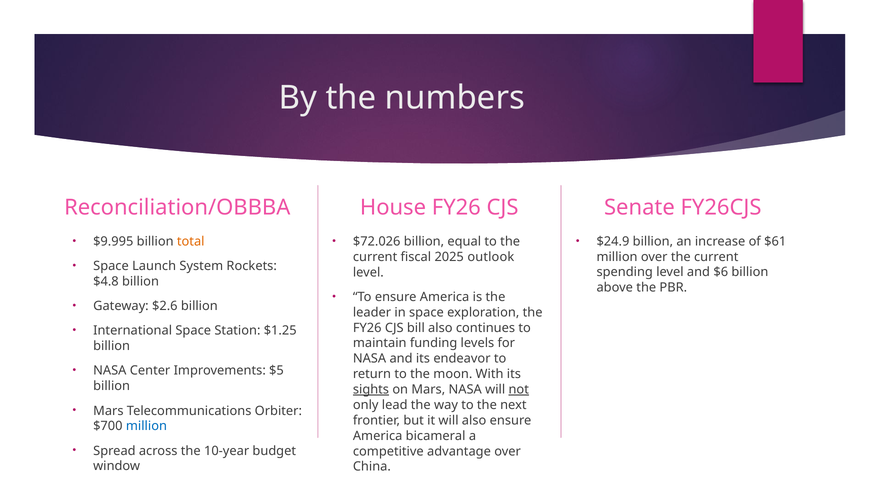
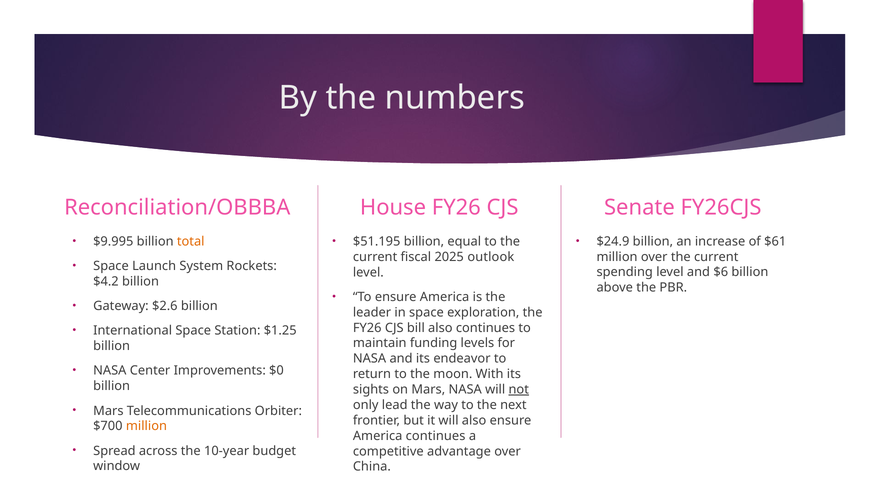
$72.026: $72.026 -> $51.195 (377, 241)
$4.8: $4.8 -> $4.2 (106, 281)
$5: $5 -> $0 (276, 371)
sights underline: present -> none (371, 390)
million colour: blue -> orange (146, 426)
America bicameral: bicameral -> continues (436, 436)
